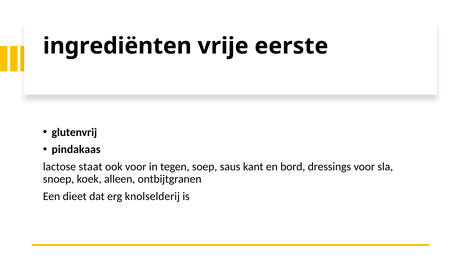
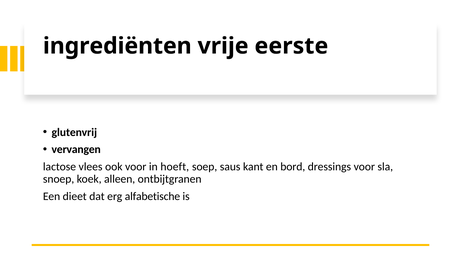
pindakaas: pindakaas -> vervangen (76, 150)
staat: staat -> vlees (91, 167)
tegen: tegen -> hoeft (175, 167)
knolselderij: knolselderij -> alfabetische (152, 197)
